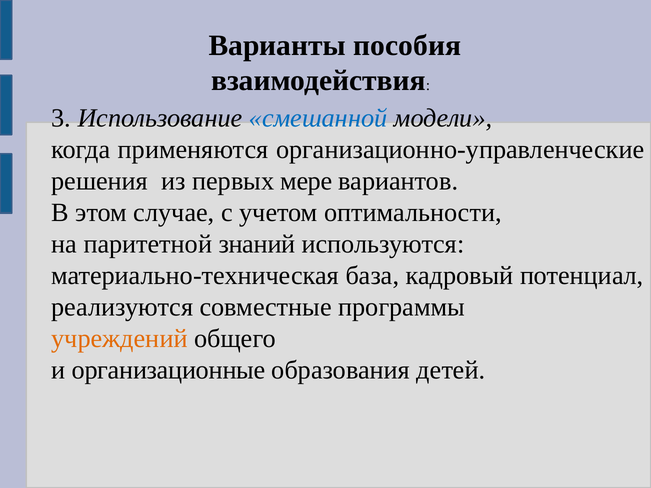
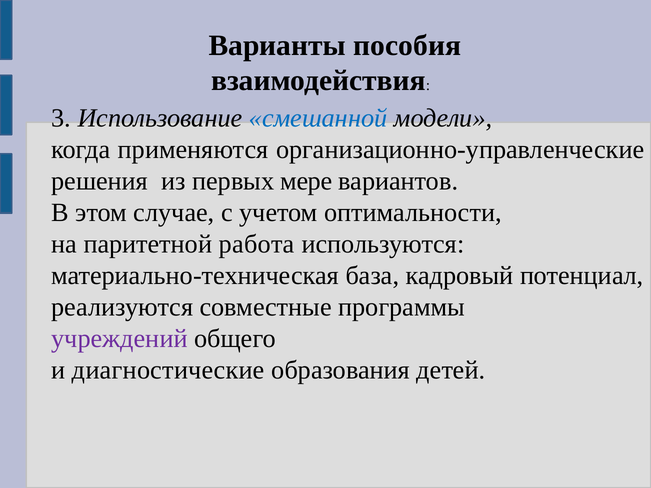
знаний: знаний -> работа (257, 244)
учреждений colour: orange -> purple (119, 339)
организационные: организационные -> диагностические (168, 370)
